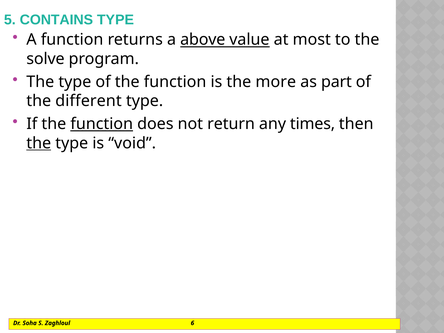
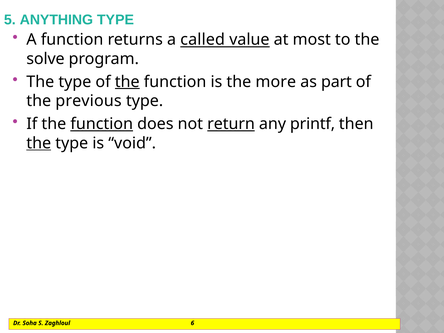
CONTAINS: CONTAINS -> ANYTHING (56, 20)
above: above -> called (203, 40)
the underline: none -> present (127, 82)
different: different -> previous (89, 101)
return underline: none -> present (231, 124)
times: times -> printf (313, 124)
